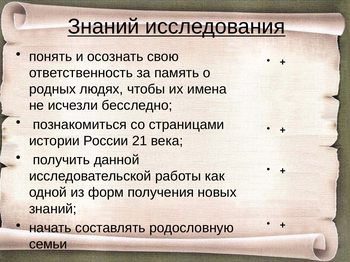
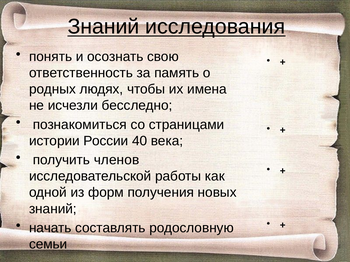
21: 21 -> 40 (140, 141)
данной: данной -> членов (117, 160)
